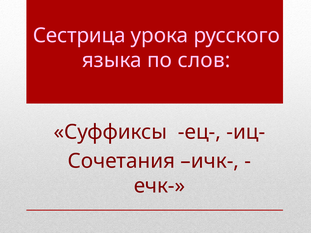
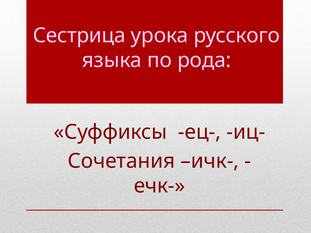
слов: слов -> рода (204, 60)
